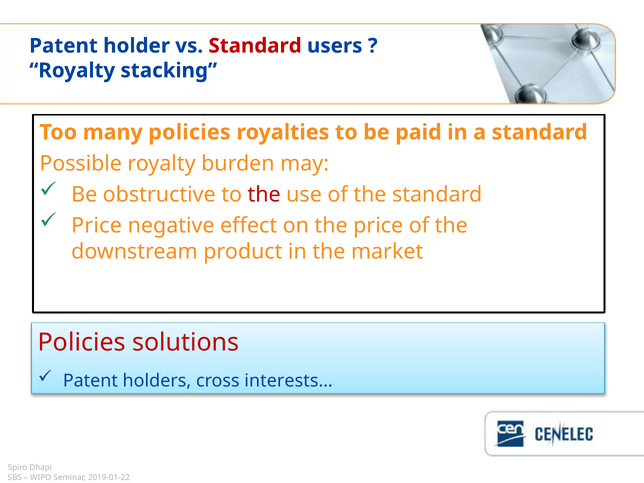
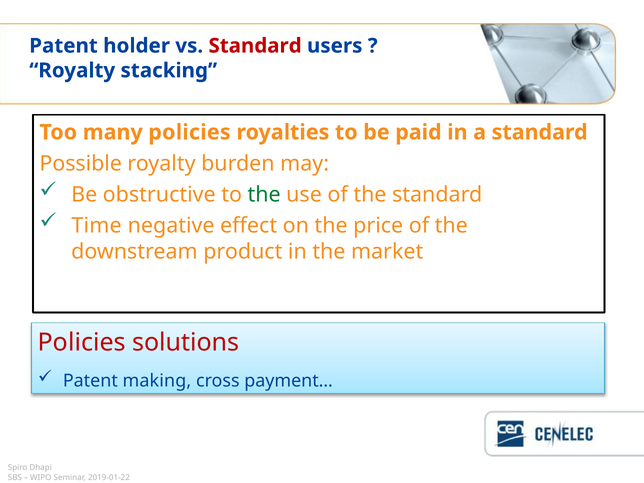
the colour: red -> green (264, 195)
Price: Price -> Time (97, 226)
holders: holders -> making (157, 381)
interests…: interests… -> payment… (289, 381)
